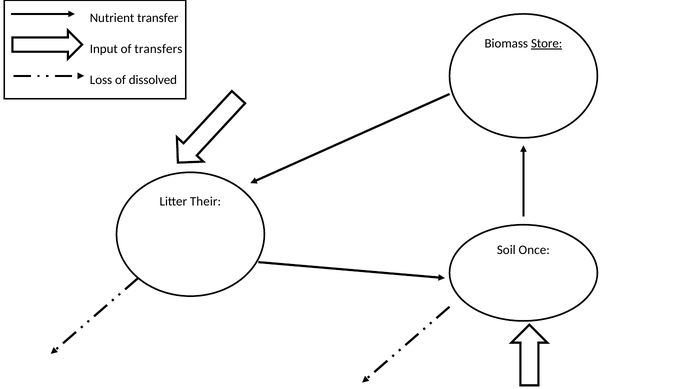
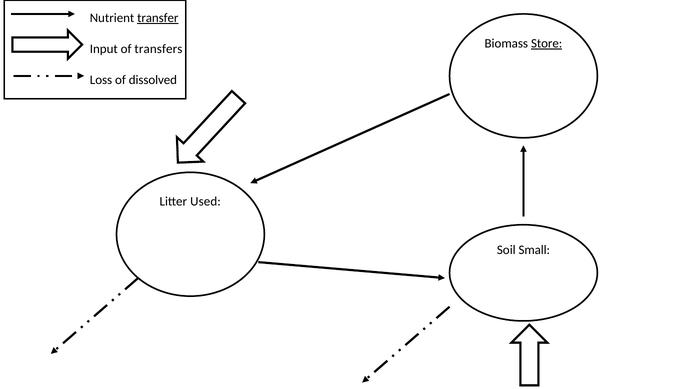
transfer underline: none -> present (158, 18)
Their: Their -> Used (206, 202)
Once: Once -> Small (534, 250)
